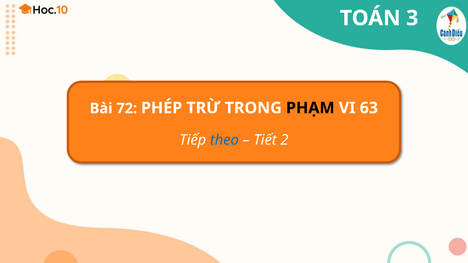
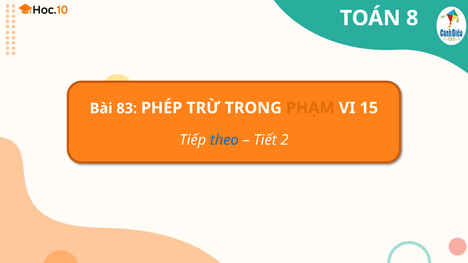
3: 3 -> 8 (412, 18)
72: 72 -> 83 (127, 109)
PHẠM colour: black -> orange (310, 108)
63: 63 -> 15 (369, 108)
